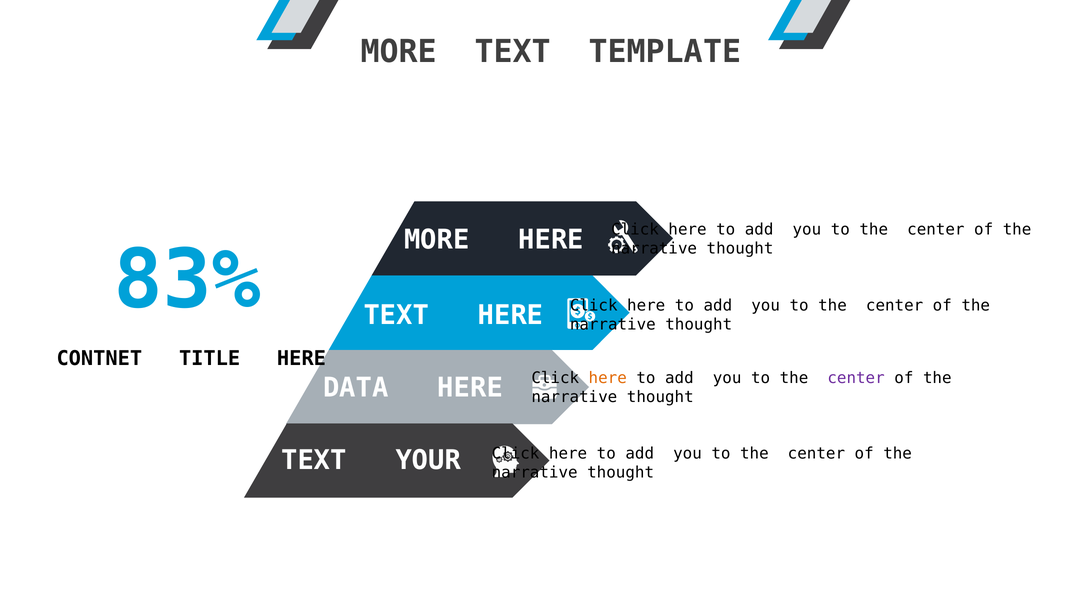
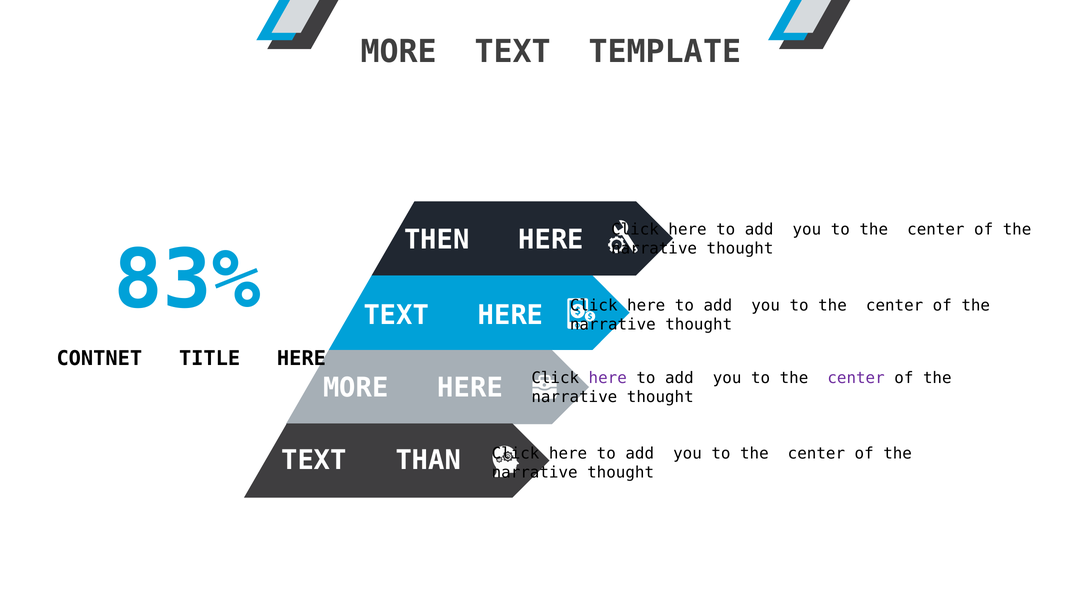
MORE: MORE -> THEN (437, 240)
here colour: orange -> purple (608, 378)
DATA: DATA -> MORE (356, 388)
YOUR: YOUR -> THAN (428, 460)
